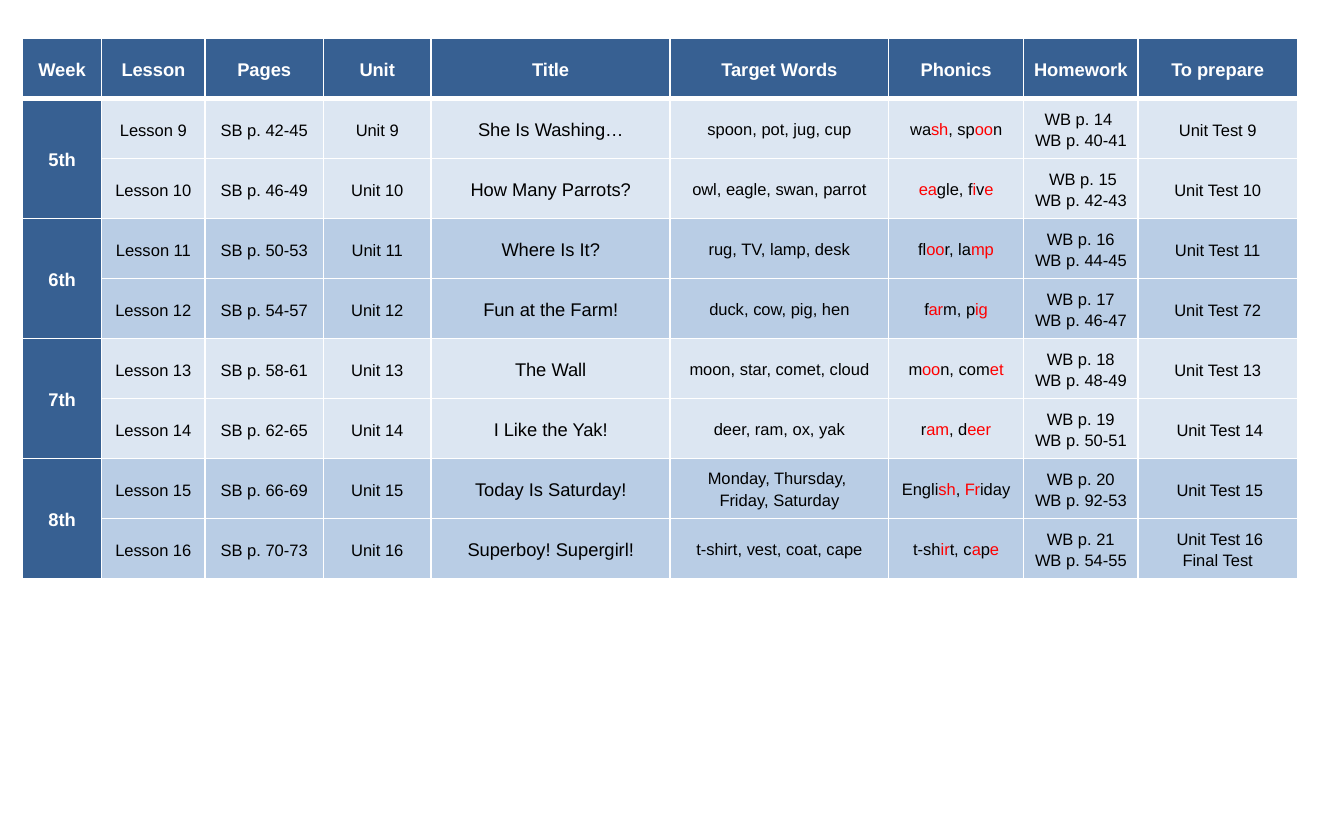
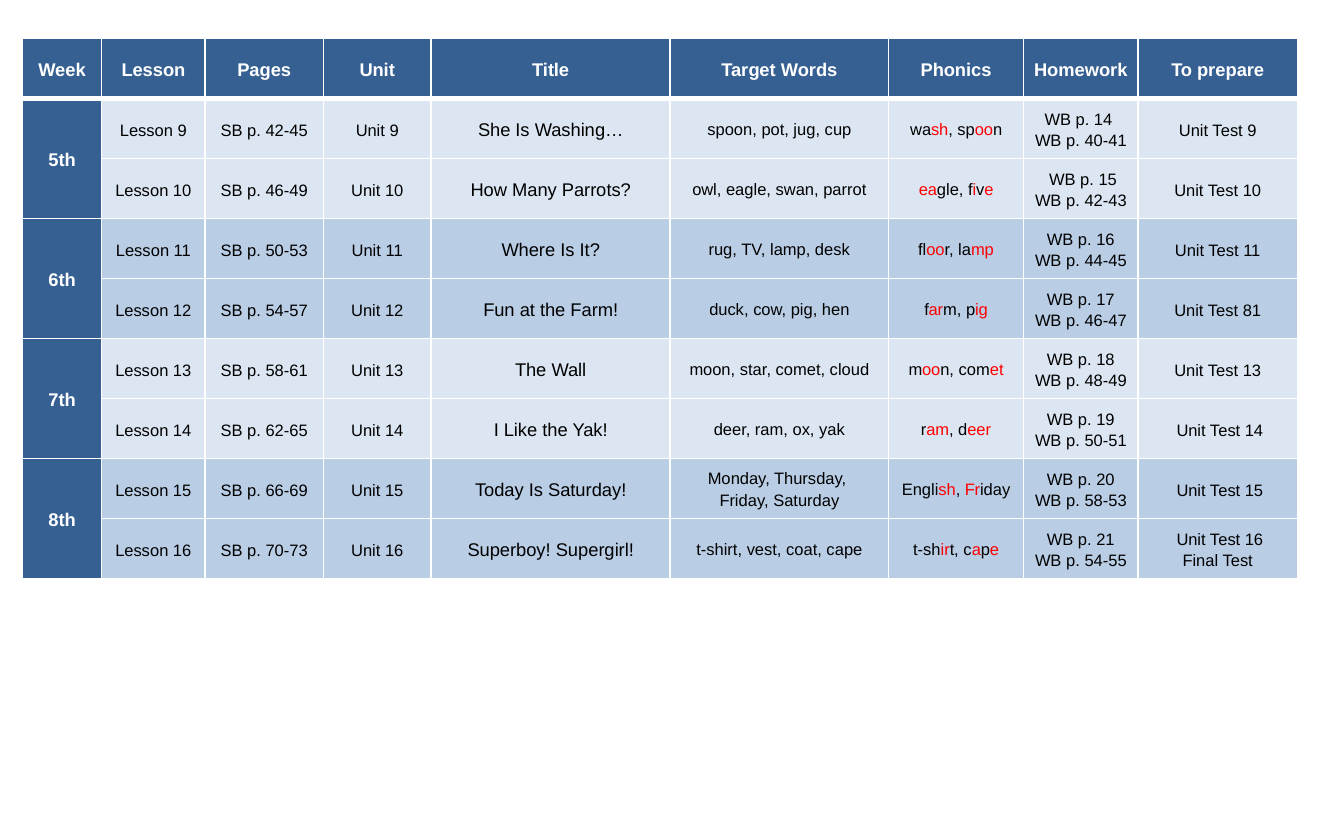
72: 72 -> 81 (1252, 311)
92-53: 92-53 -> 58-53 (1106, 501)
